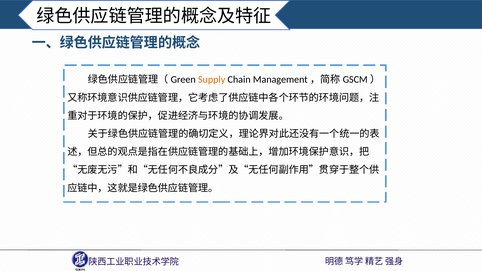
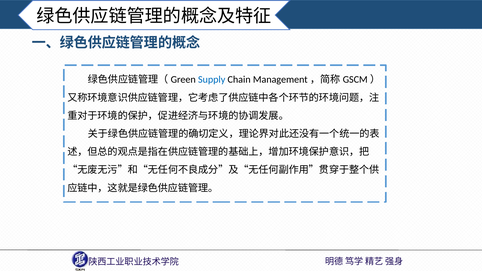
Supply colour: orange -> blue (212, 80)
